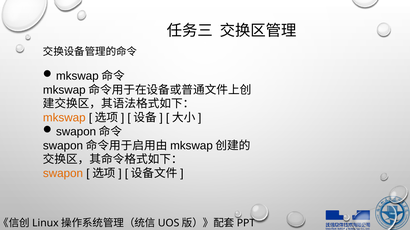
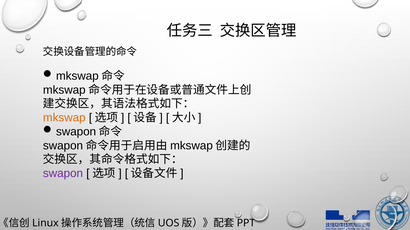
swapon colour: orange -> purple (63, 174)
